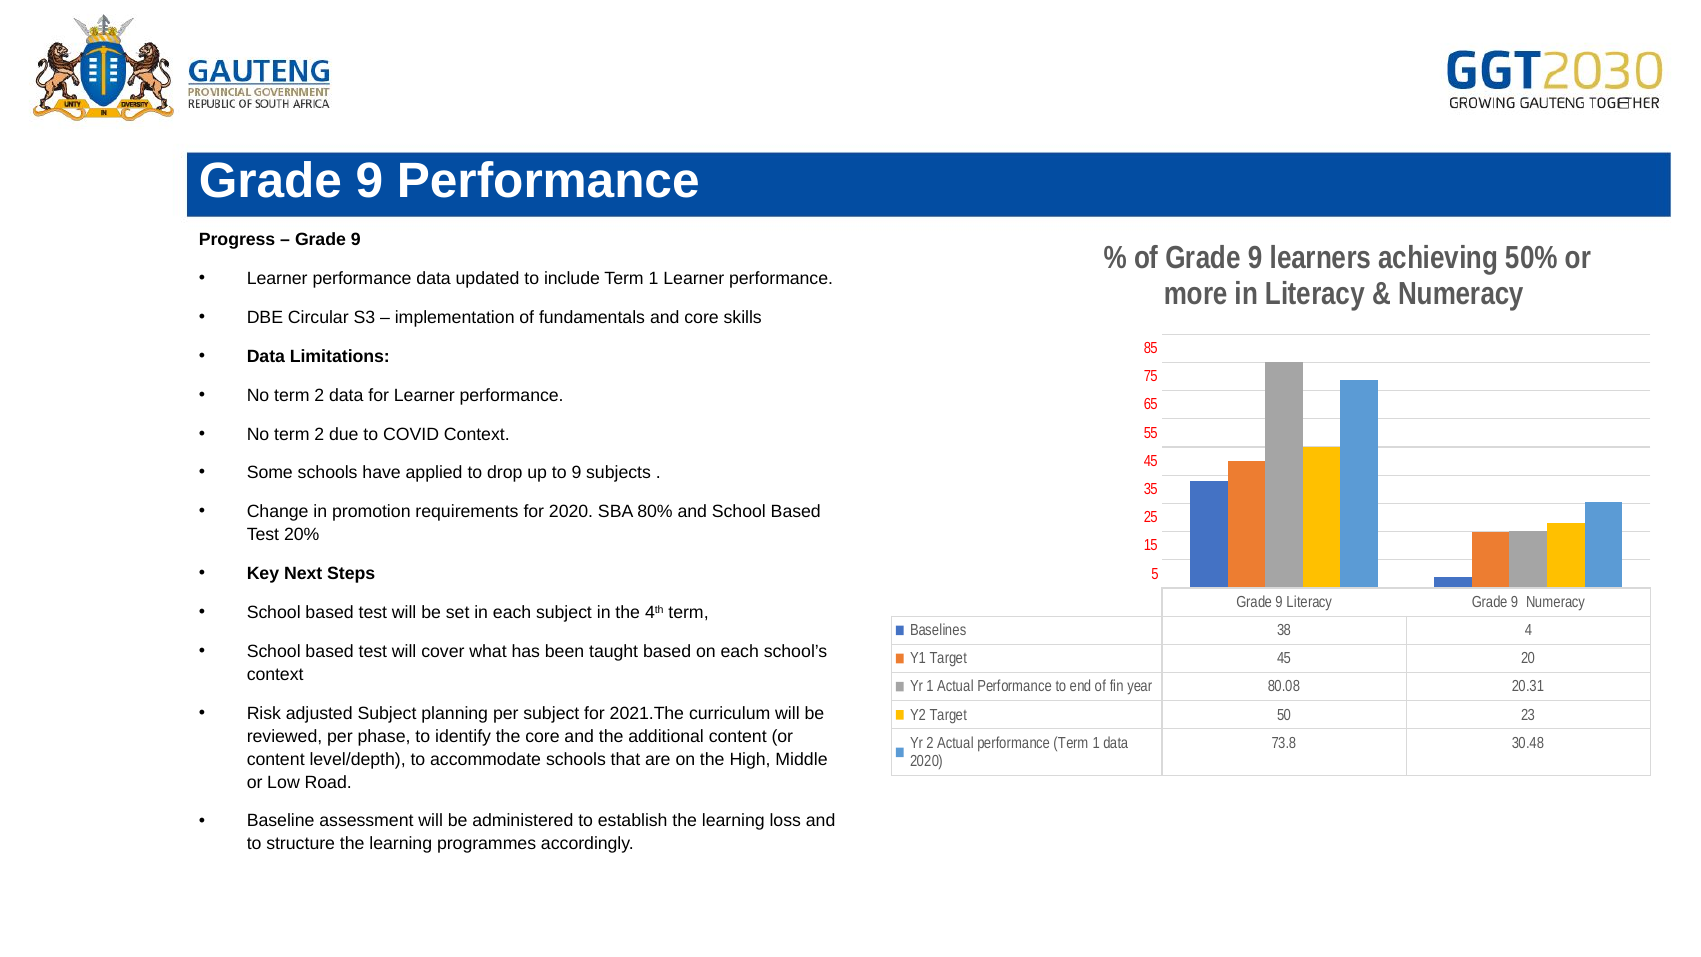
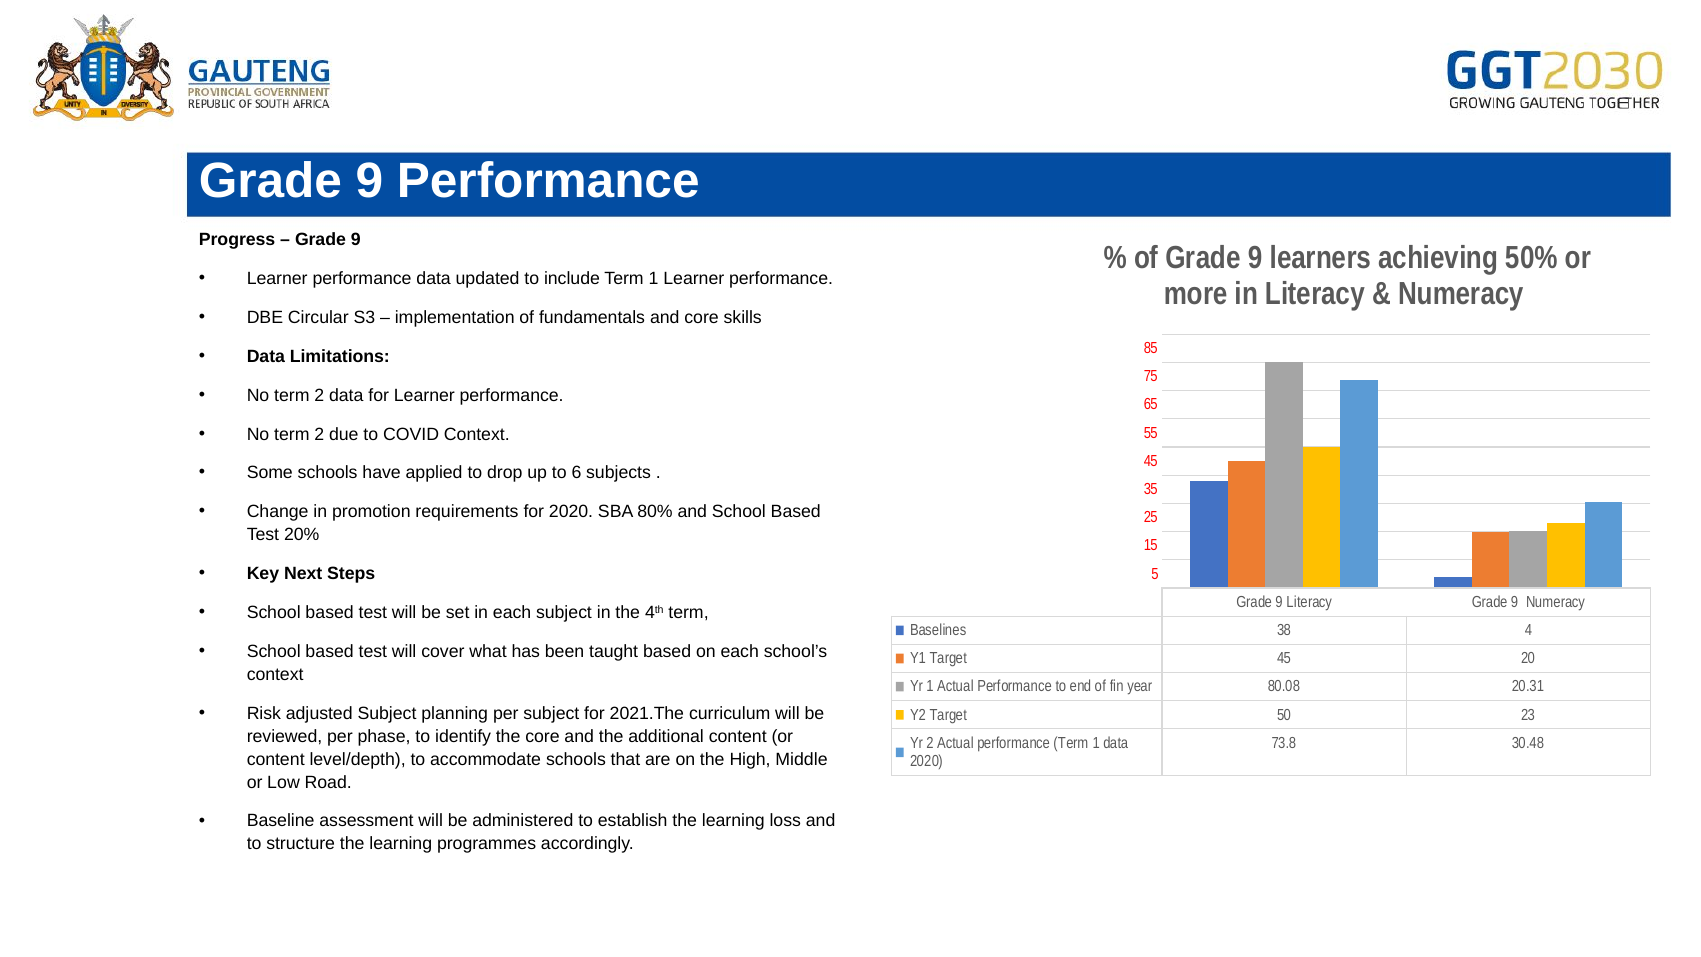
to 9: 9 -> 6 (576, 473)
